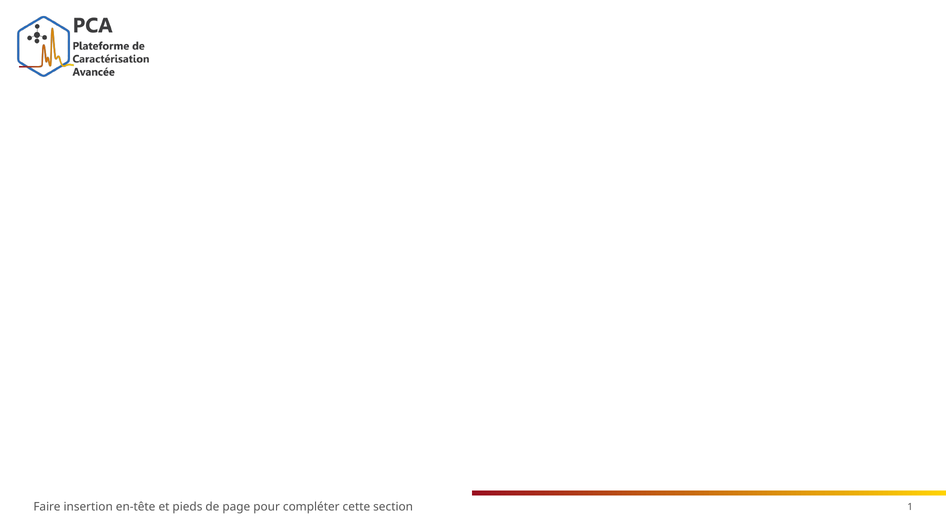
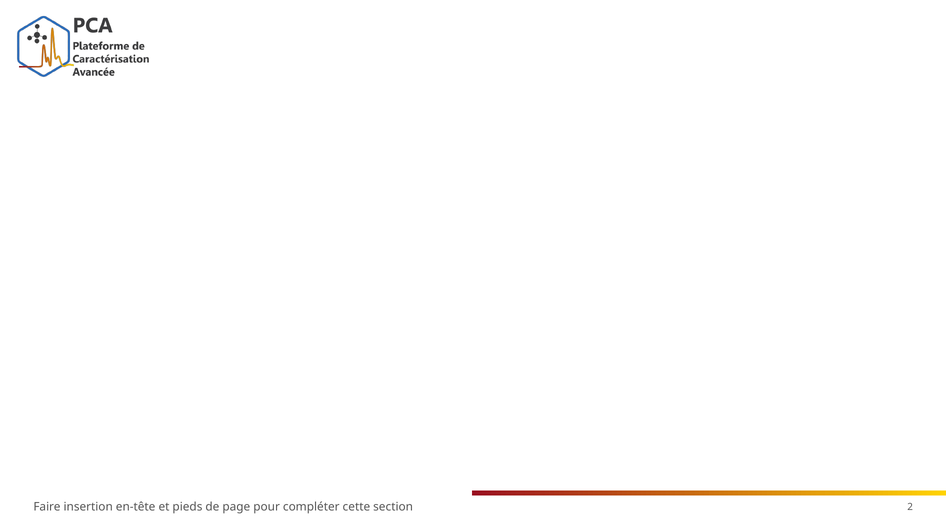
1: 1 -> 2 (910, 507)
